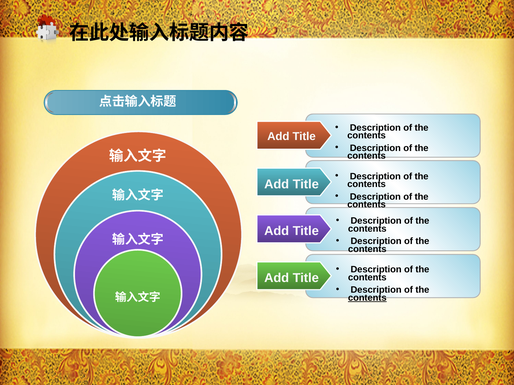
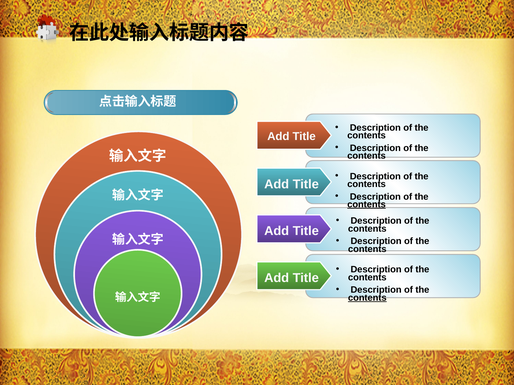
contents underline: none -> present (367, 205)
